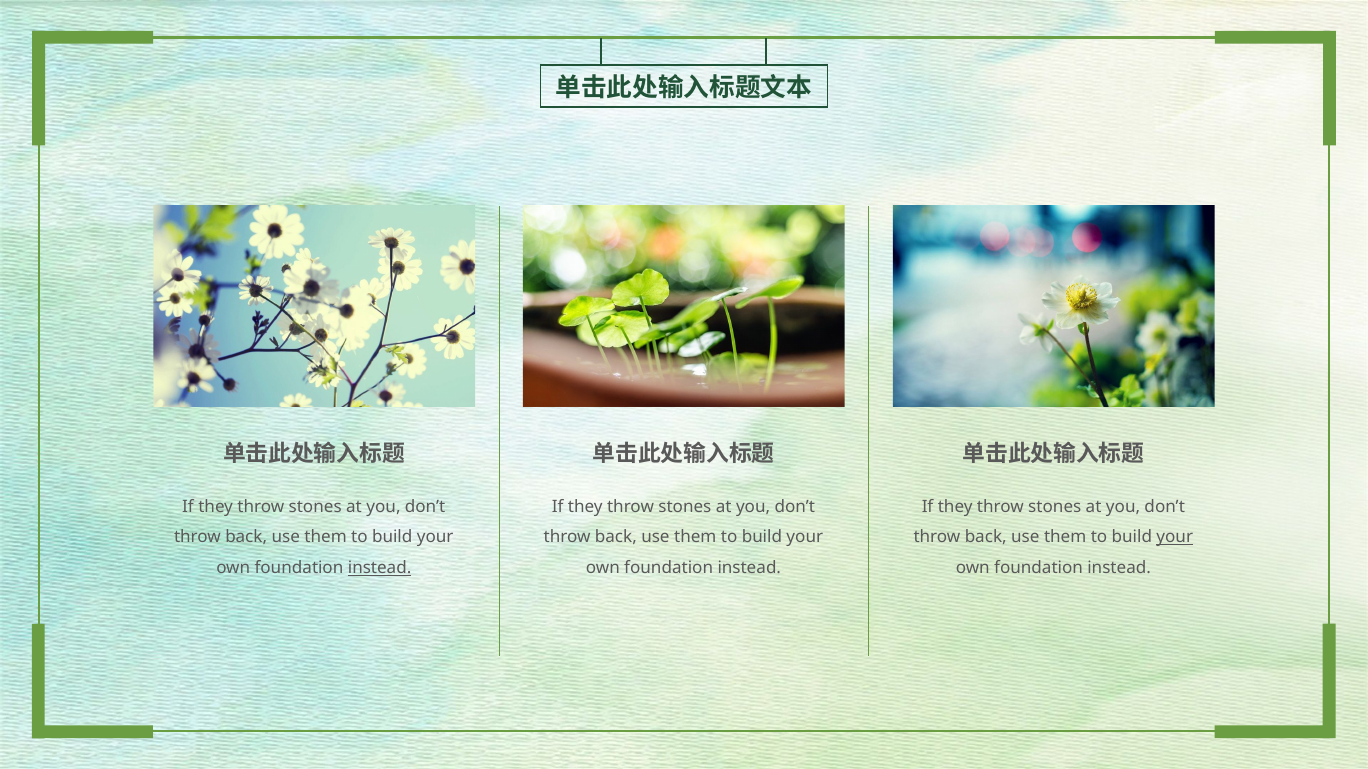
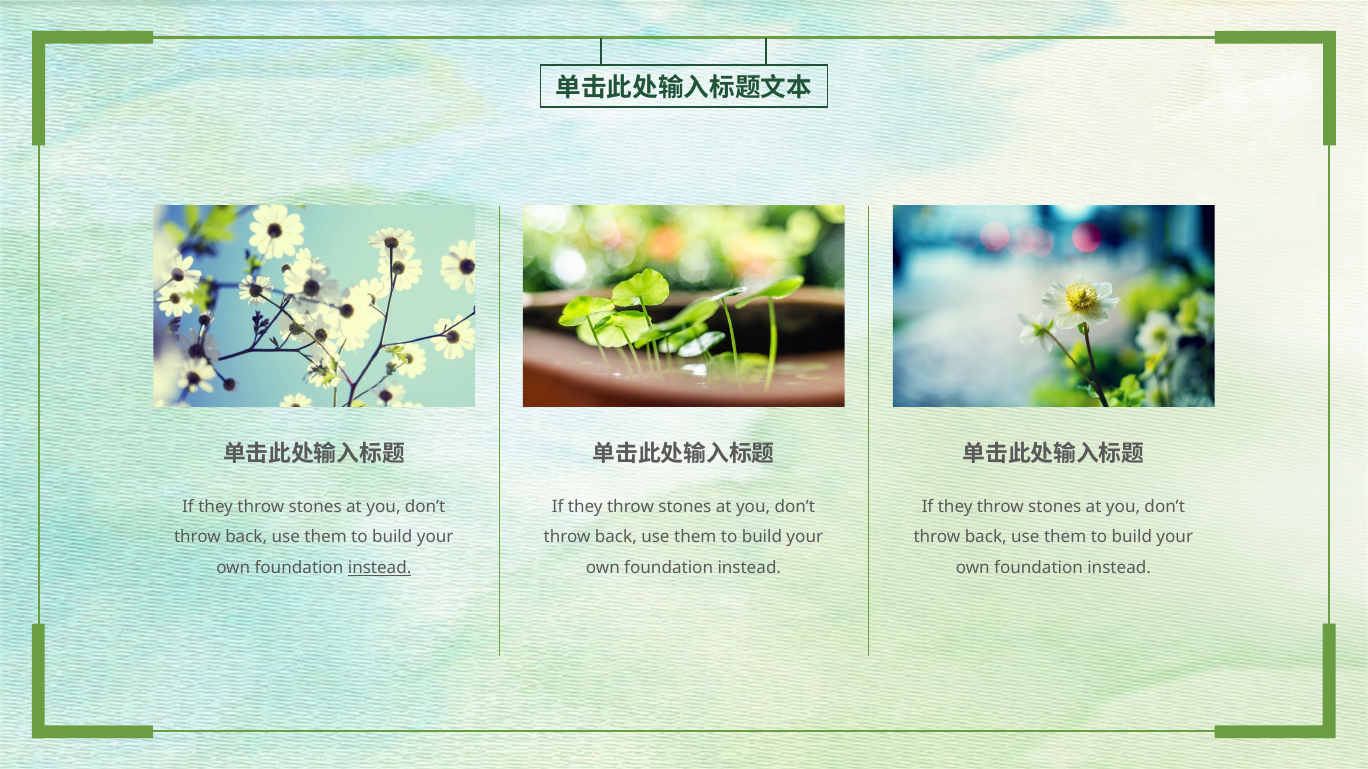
your underline: present -> none (1175, 538)
